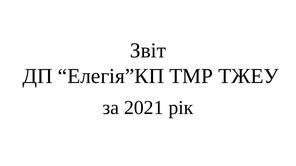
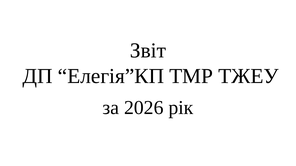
2021: 2021 -> 2026 (144, 108)
